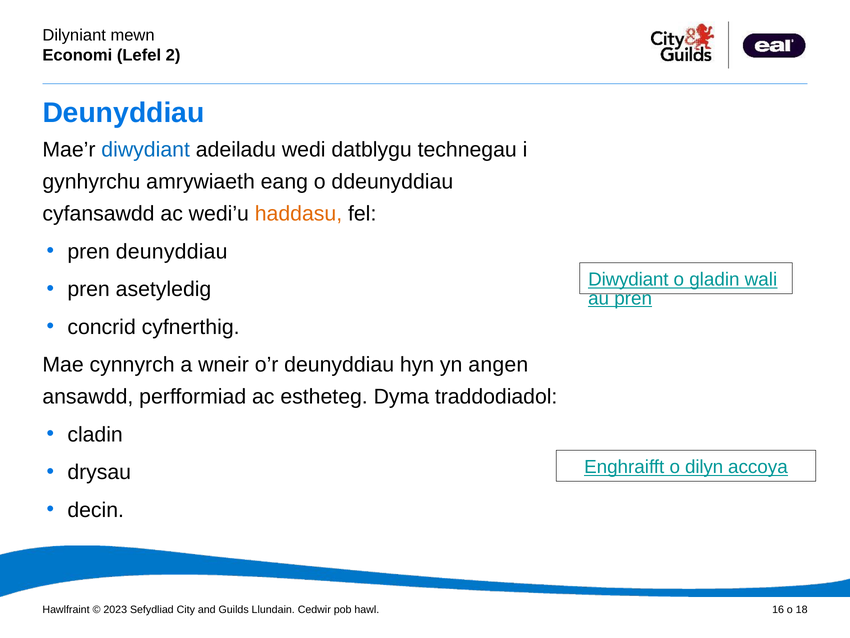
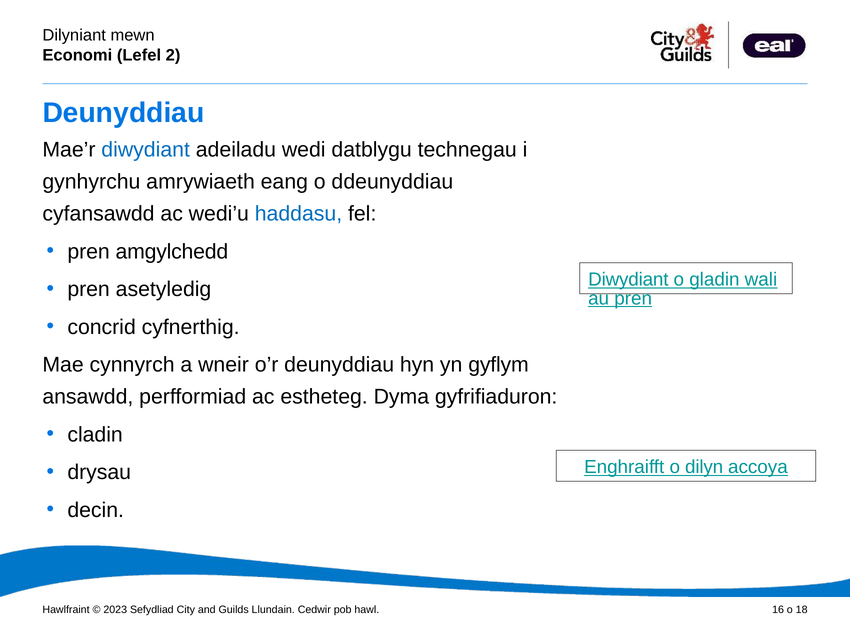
haddasu colour: orange -> blue (298, 214)
pren deunyddiau: deunyddiau -> amgylchedd (172, 251)
angen: angen -> gyflym (499, 365)
traddodiadol: traddodiadol -> gyfrifiaduron (496, 396)
